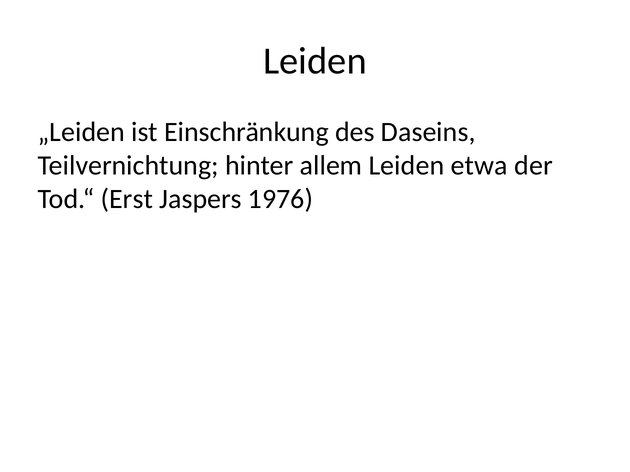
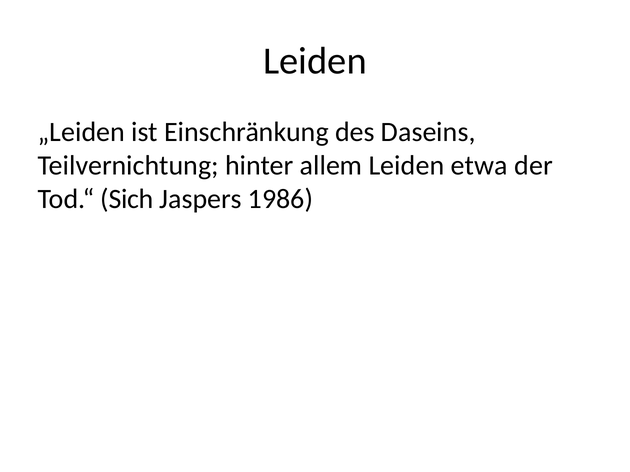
Erst: Erst -> Sich (127, 199)
1976: 1976 -> 1986 (280, 199)
